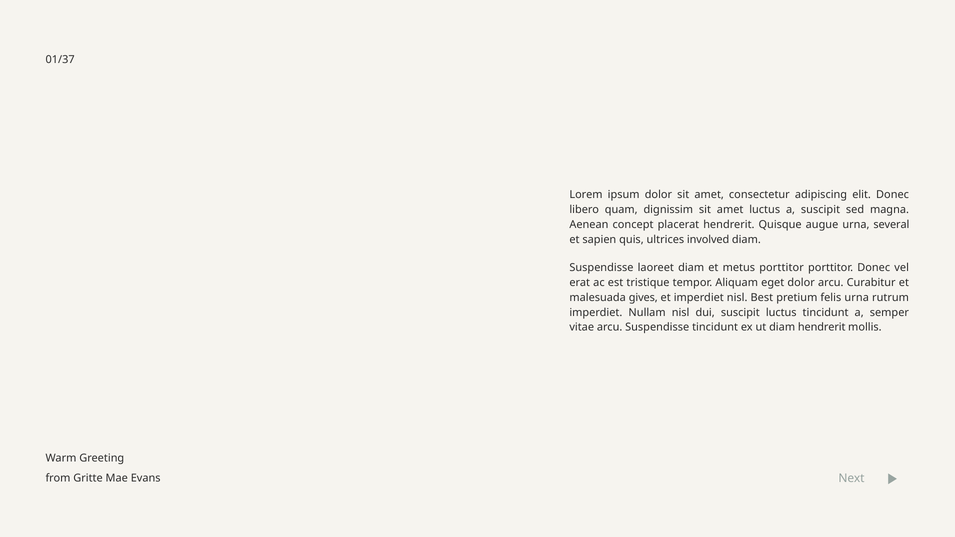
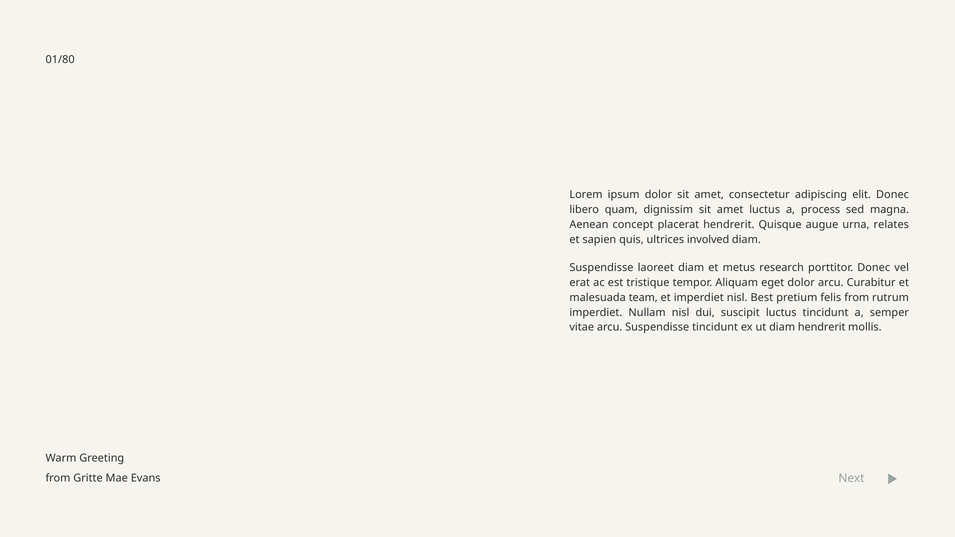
01/37: 01/37 -> 01/80 (60, 60)
a suscipit: suscipit -> process (821, 210)
several: several -> relates (891, 225)
metus porttitor: porttitor -> research (782, 268)
gives: gives -> team (643, 298)
felis urna: urna -> from (857, 298)
